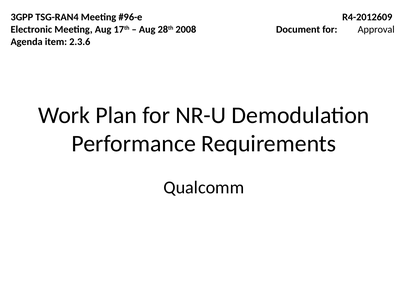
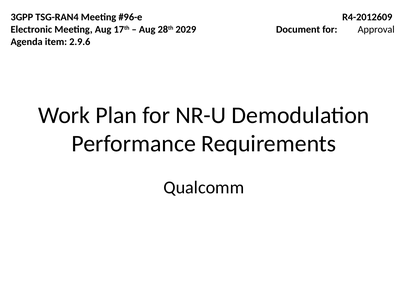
2008: 2008 -> 2029 (186, 29)
2.3.6: 2.3.6 -> 2.9.6 (80, 42)
